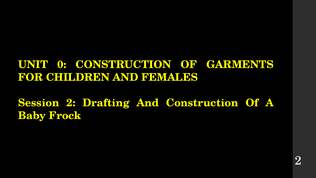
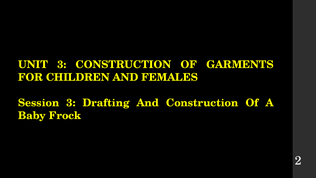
UNIT 0: 0 -> 3 (62, 65)
Session 2: 2 -> 3 (71, 103)
